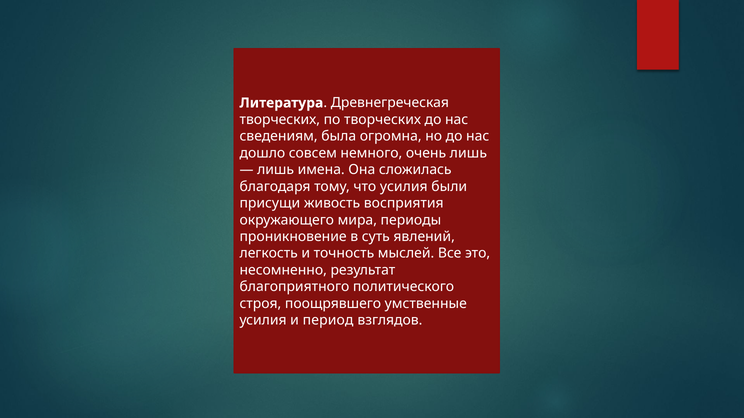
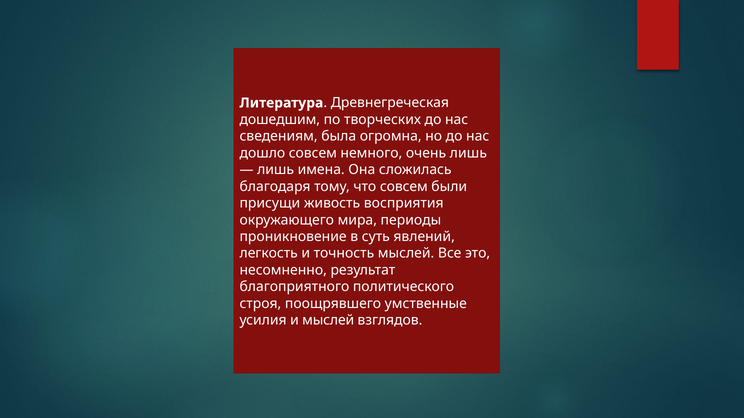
творческих: творческих -> дошедшим (280, 120)
что усилия: усилия -> совсем (404, 187)
и период: период -> мыслей (328, 321)
